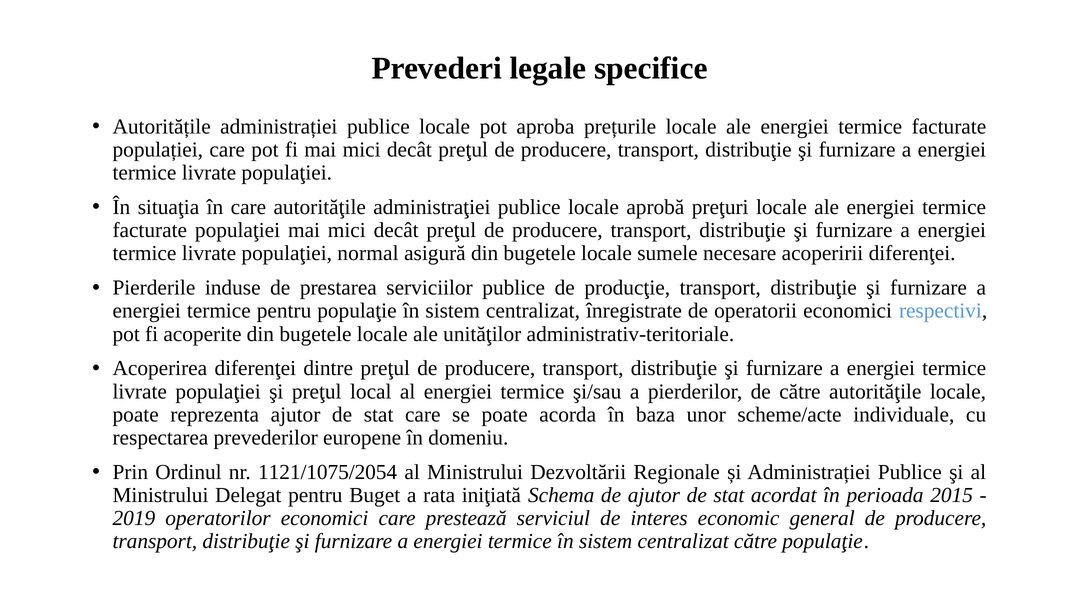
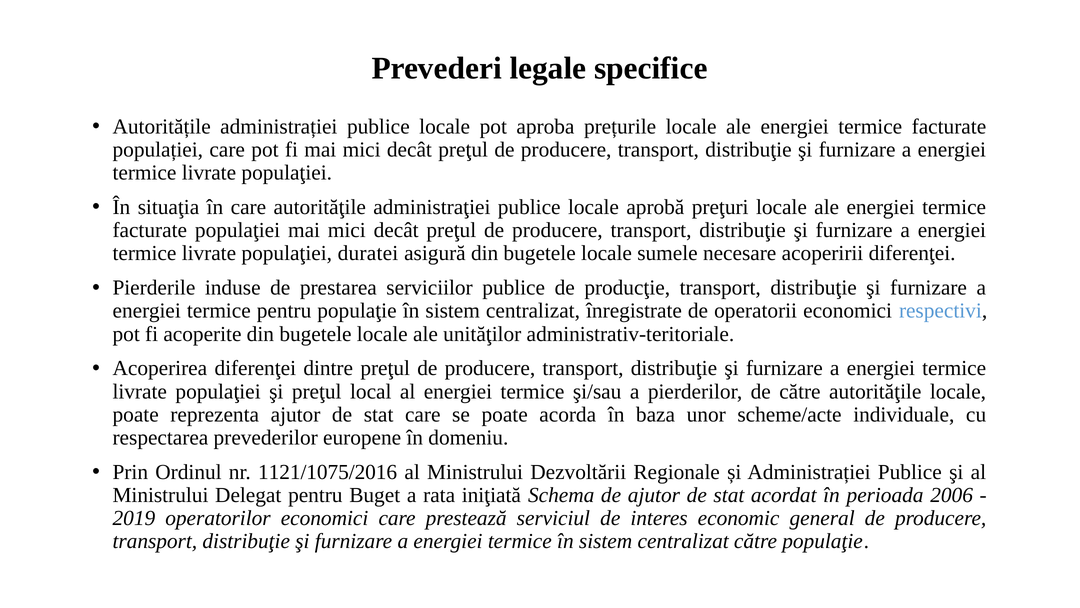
normal: normal -> duratei (368, 253)
1121/1075/2054: 1121/1075/2054 -> 1121/1075/2016 (328, 472)
2015: 2015 -> 2006 (952, 495)
